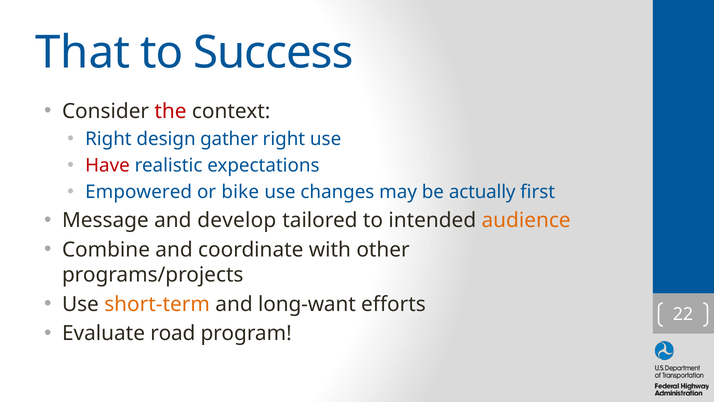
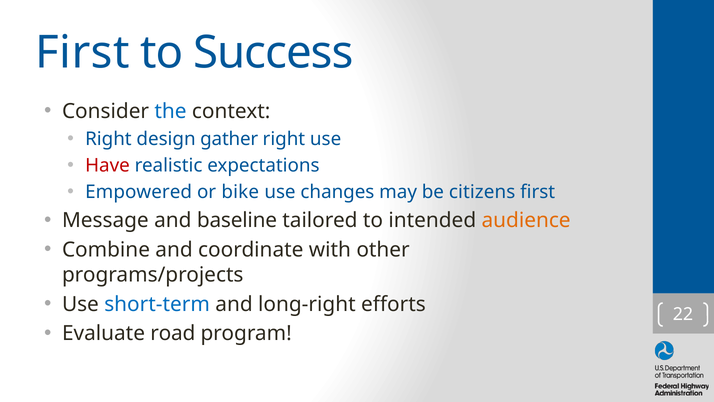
That: That -> First (83, 53)
the colour: red -> blue (171, 111)
actually: actually -> citizens (482, 192)
develop: develop -> baseline (237, 220)
short-term colour: orange -> blue (157, 304)
long-want: long-want -> long-right (307, 304)
